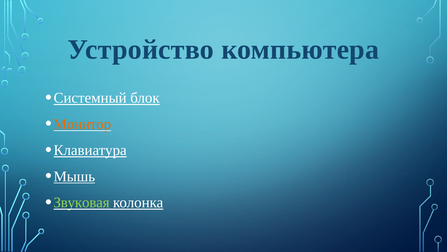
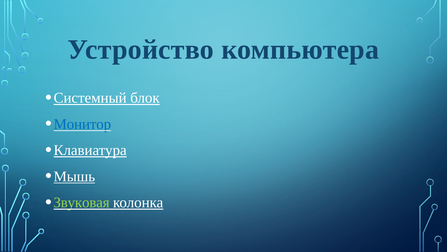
Монитор colour: orange -> blue (82, 124)
